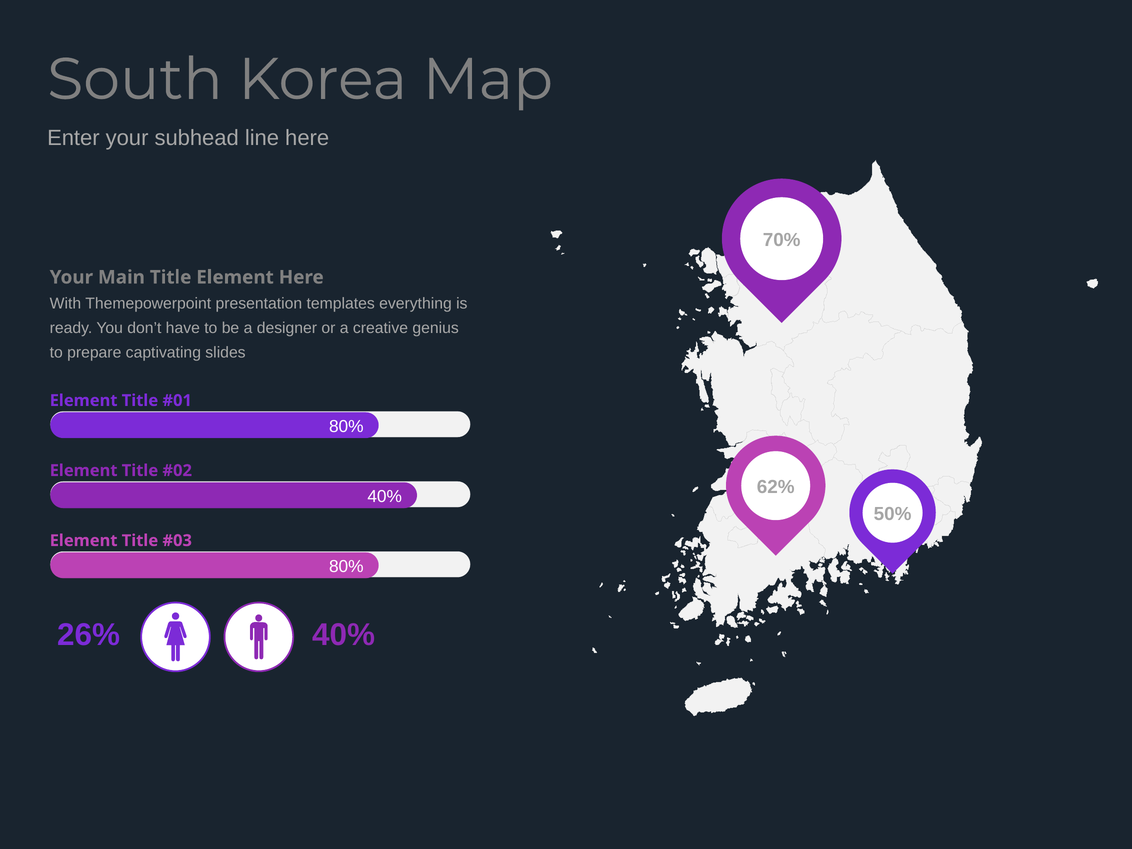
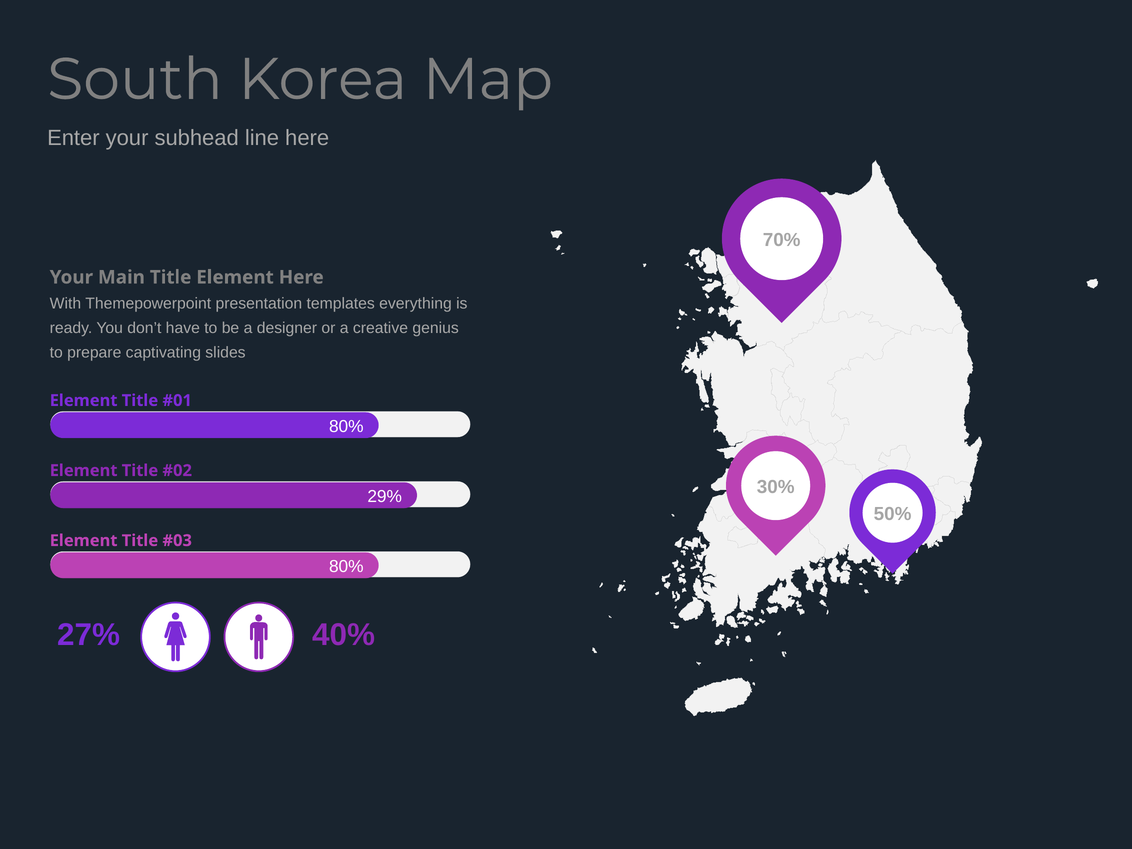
62%: 62% -> 30% (776, 487)
40%: 40% -> 29% (385, 496)
26%: 26% -> 27% (89, 635)
